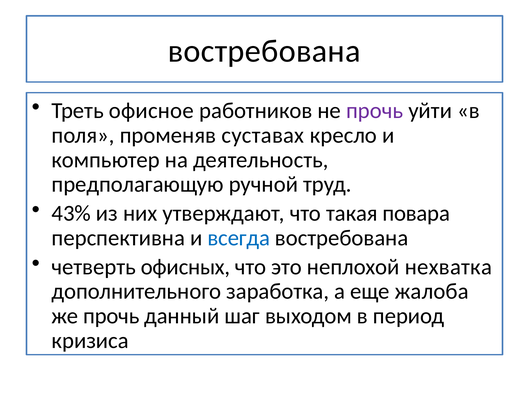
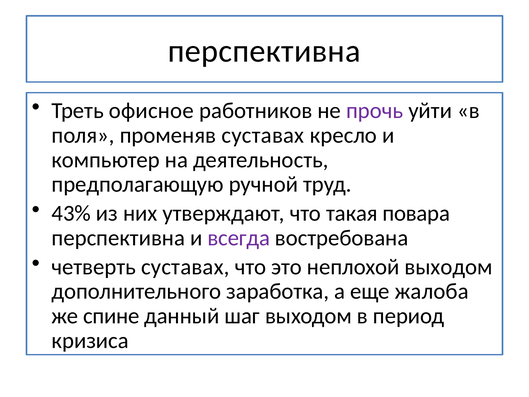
востребована: востребована -> перспективна (264, 51)
всегда colour: blue -> purple (239, 238)
четверть офисных: офисных -> суставах (185, 267)
неплохой нехватка: нехватка -> выходом (449, 267)
же прочь: прочь -> спине (111, 316)
